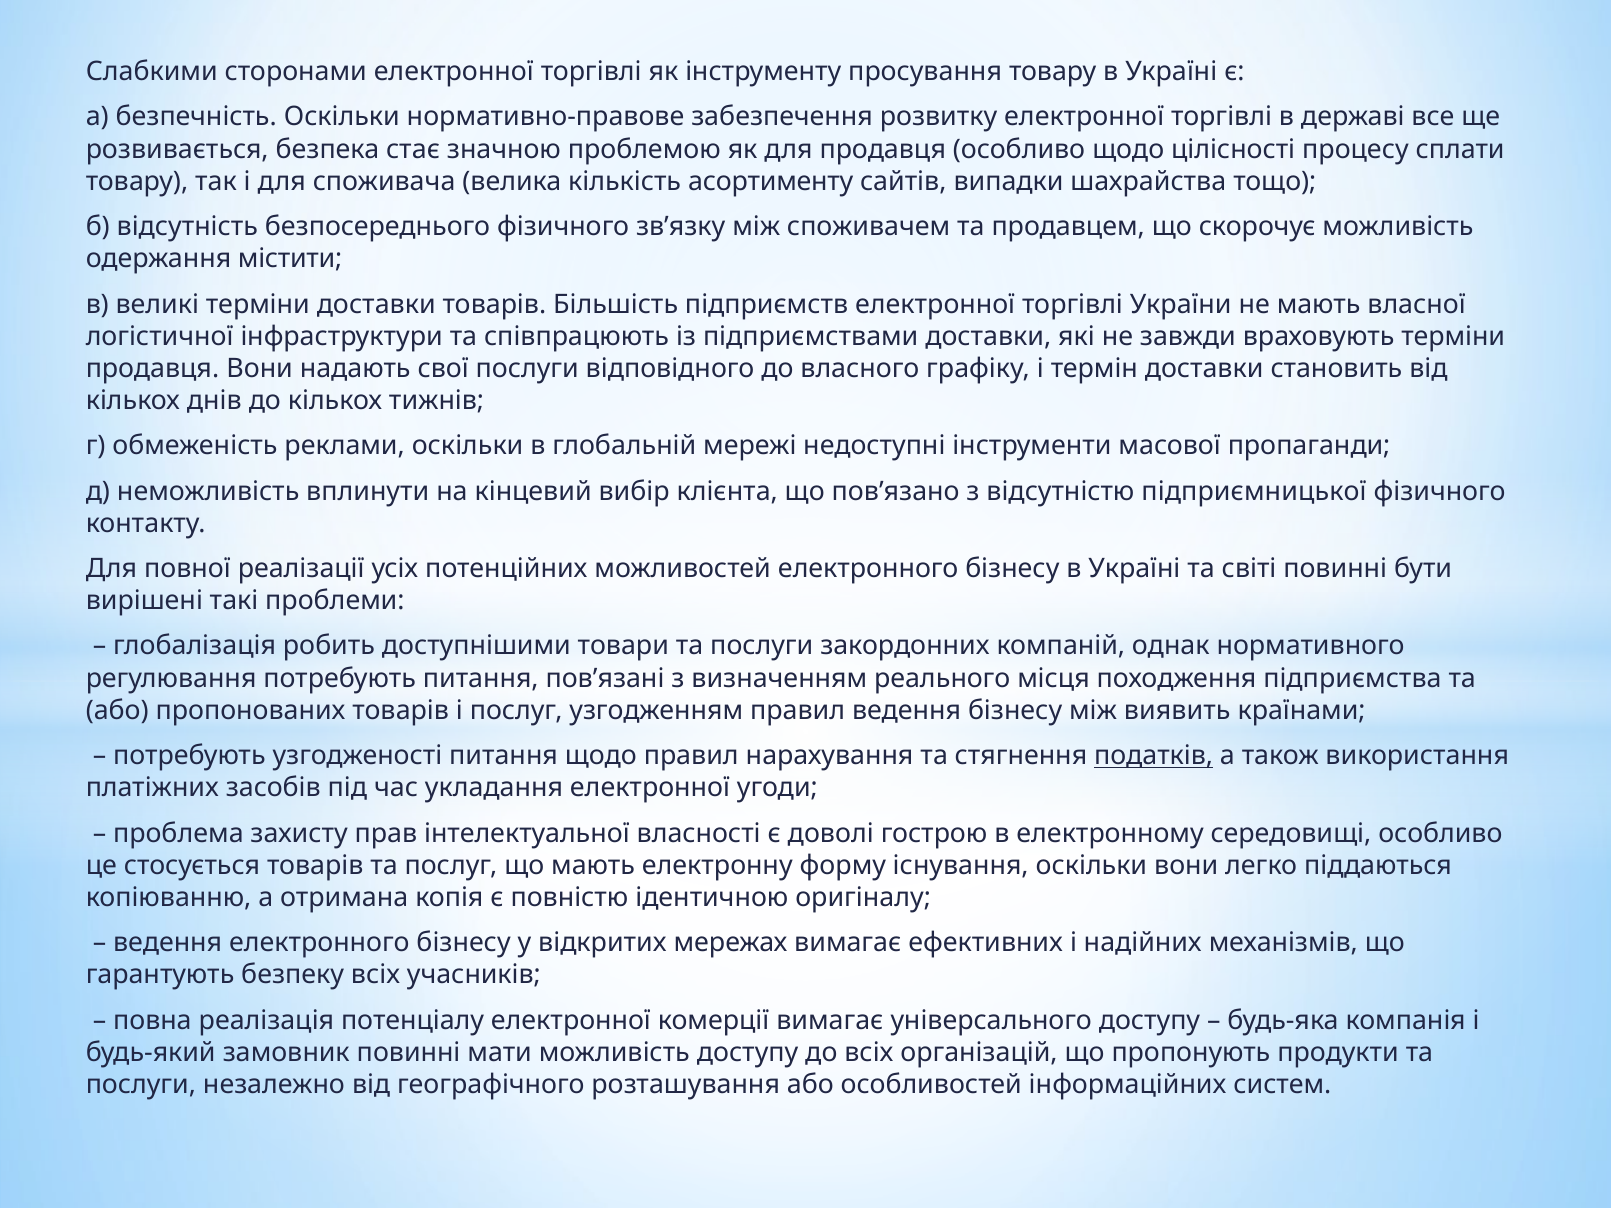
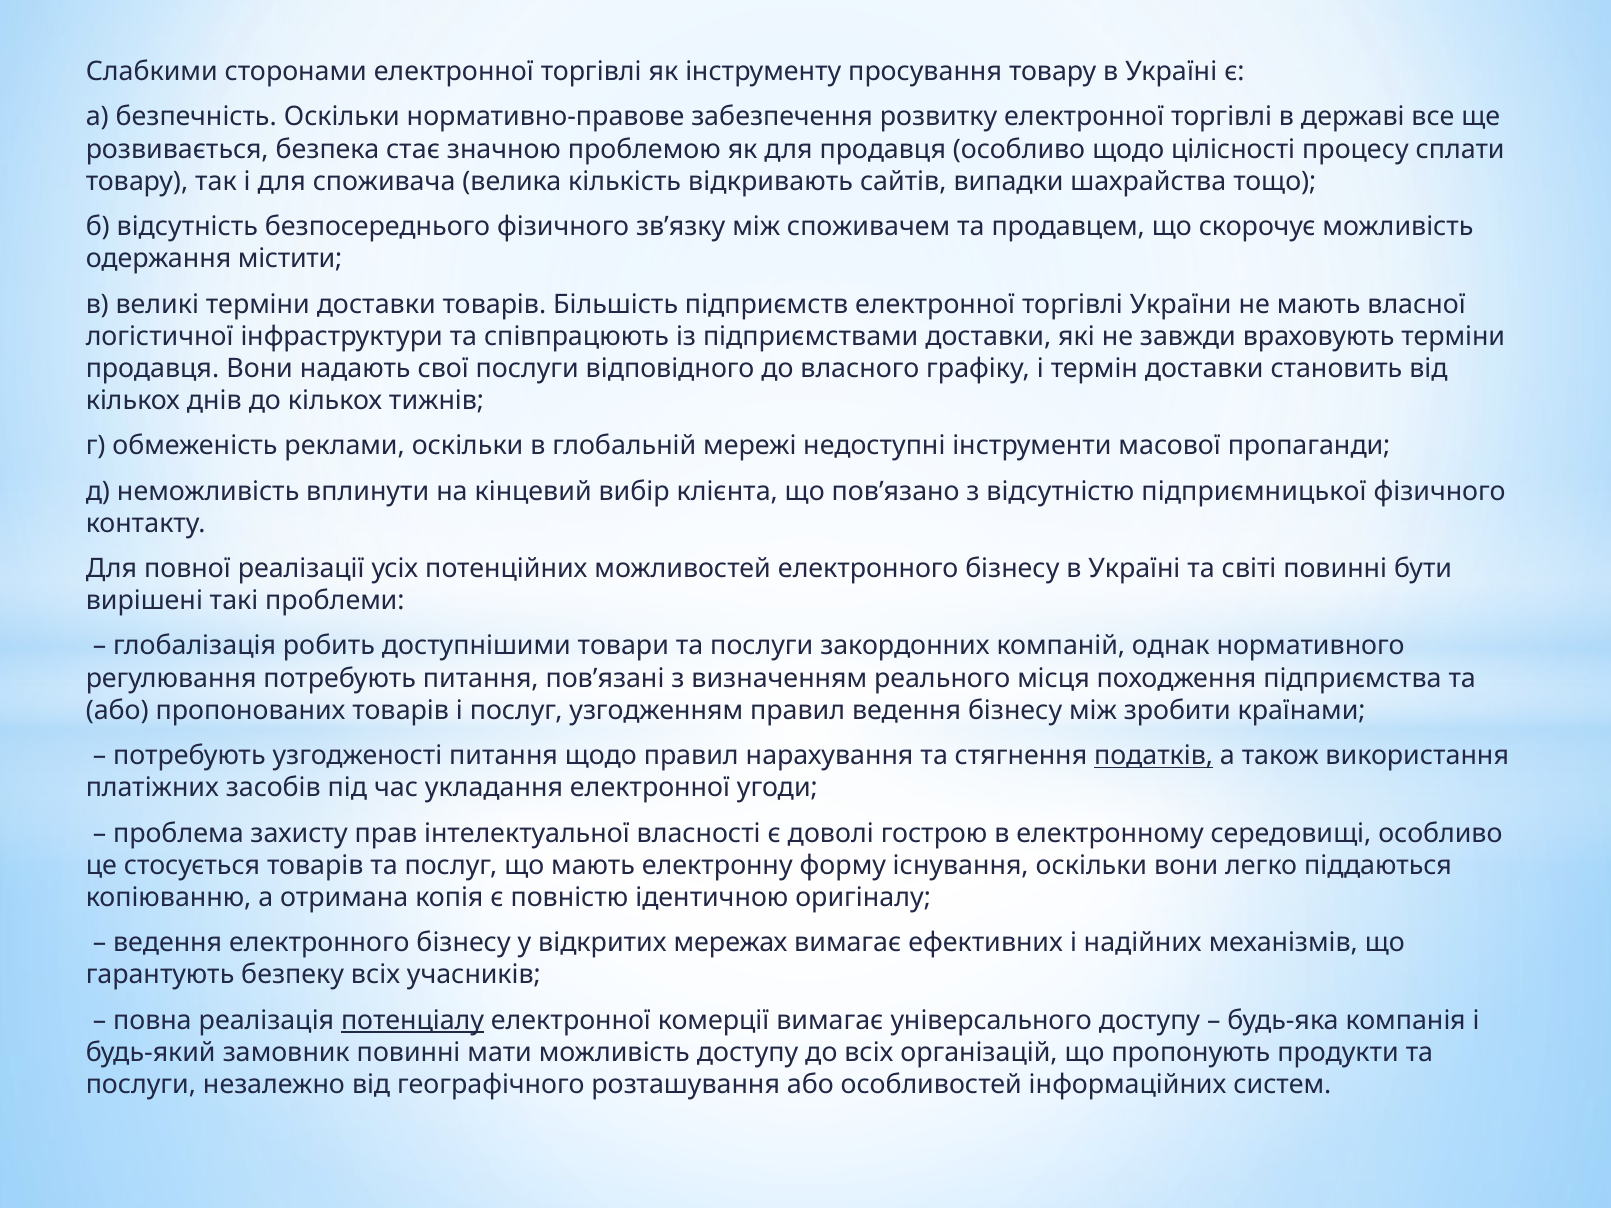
асортименту: асортименту -> відкривають (771, 182)
виявить: виявить -> зробити (1177, 711)
потенціалу underline: none -> present (413, 1020)
